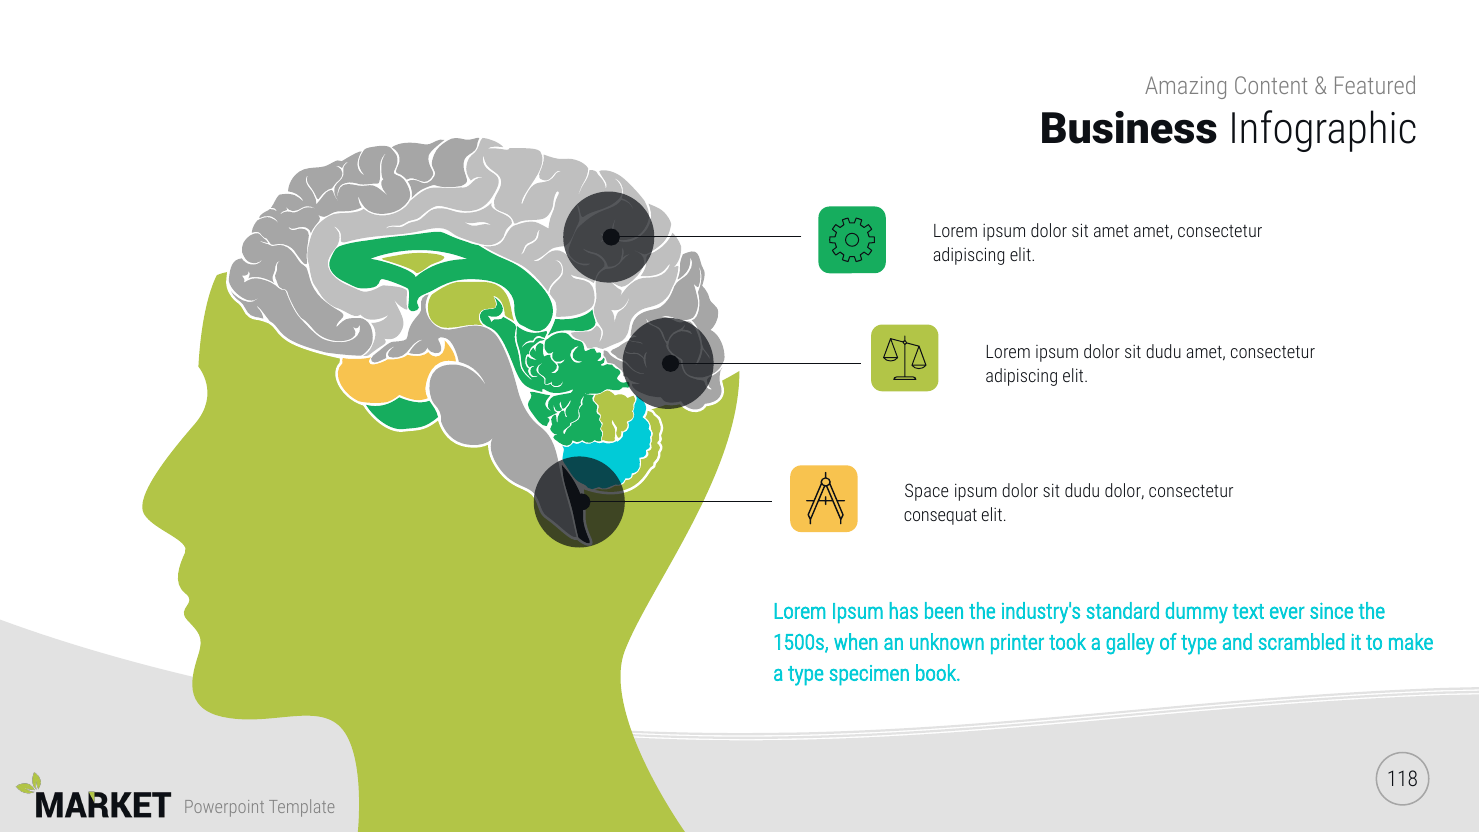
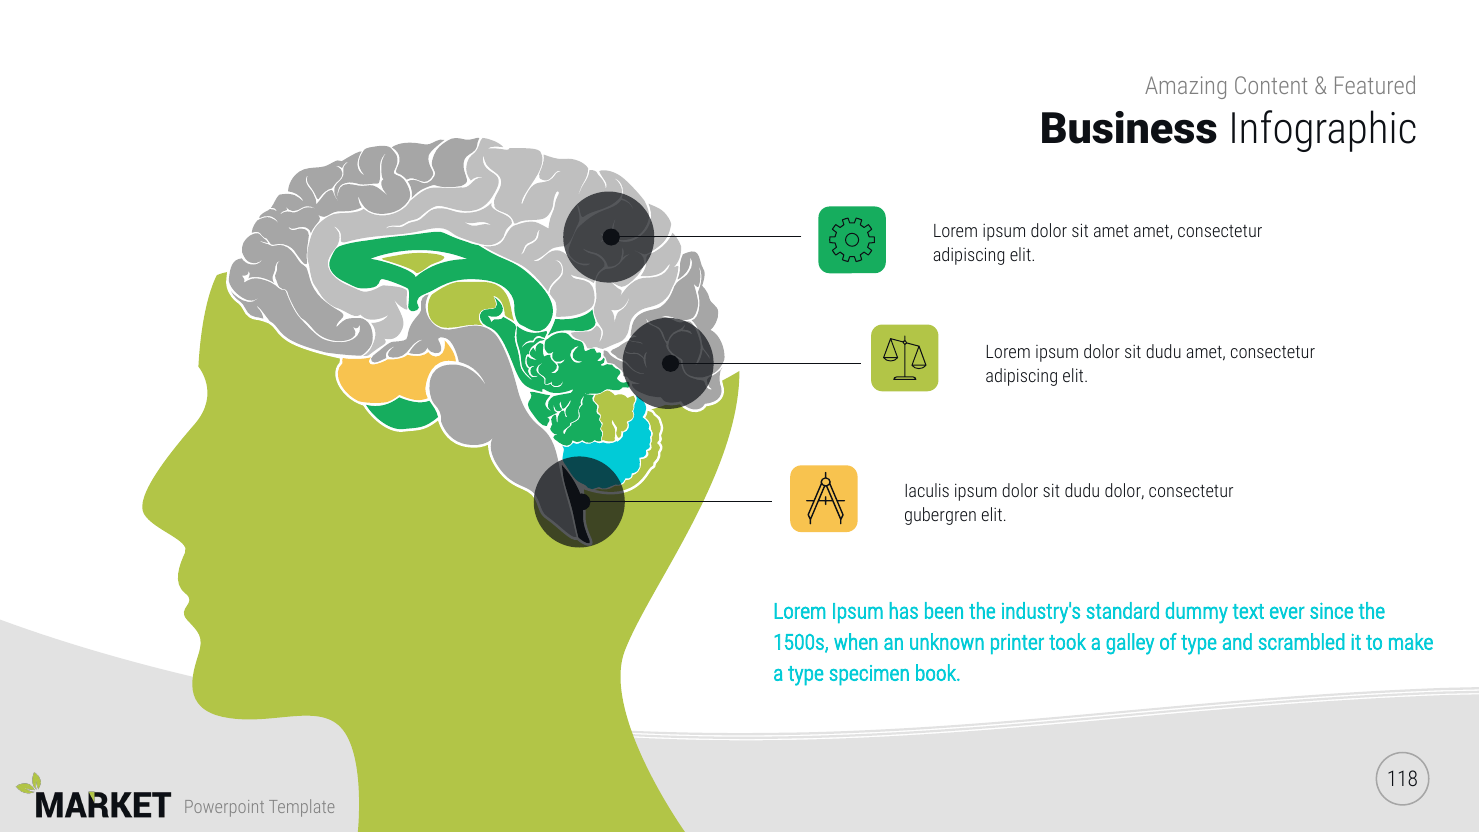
Space: Space -> Iaculis (927, 491)
consequat: consequat -> gubergren (941, 515)
